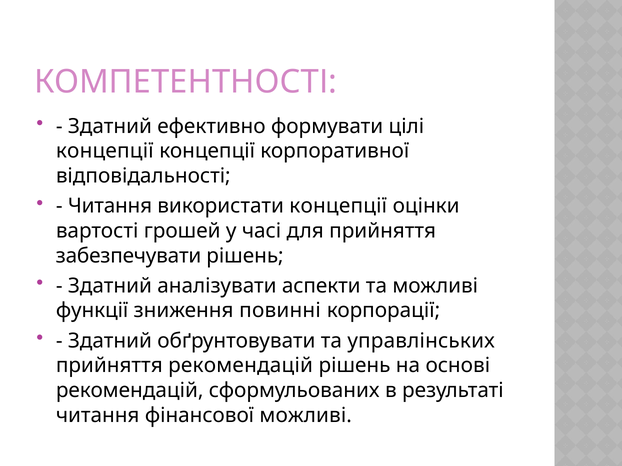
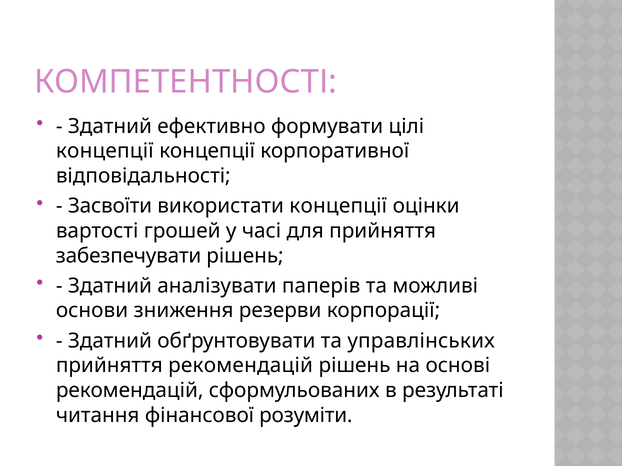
Читання: Читання -> Засвоїти (110, 206)
аспекти: аспекти -> паперів (321, 286)
функції: функції -> основи (92, 311)
повинні: повинні -> резерви (280, 311)
фінансової можливі: можливі -> розуміти (306, 416)
